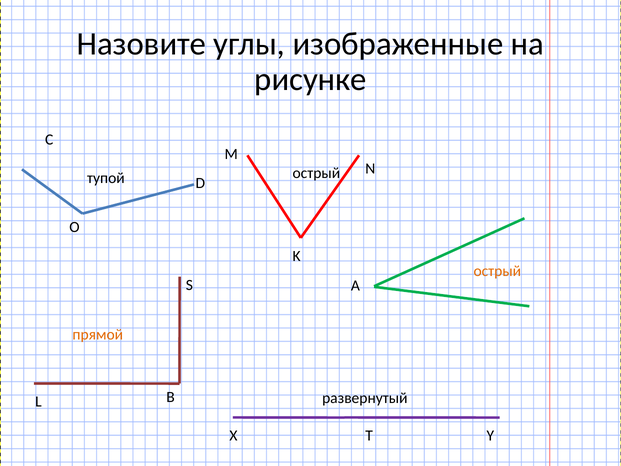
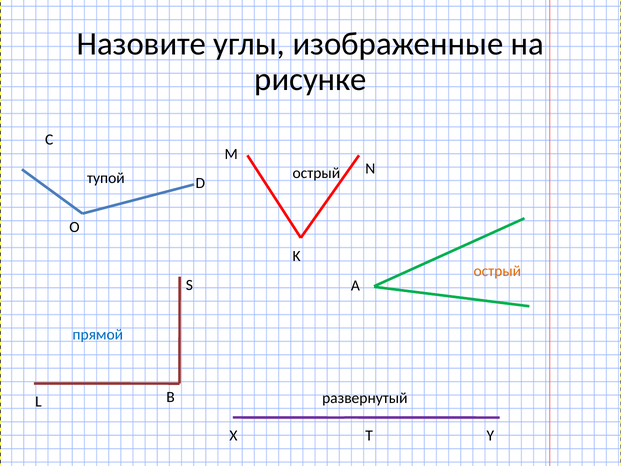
прямой colour: orange -> blue (98, 334)
